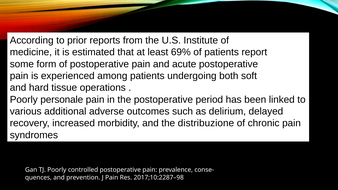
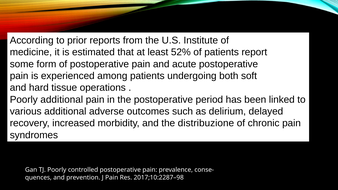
69%: 69% -> 52% (181, 52)
Poorly personale: personale -> additional (62, 100)
